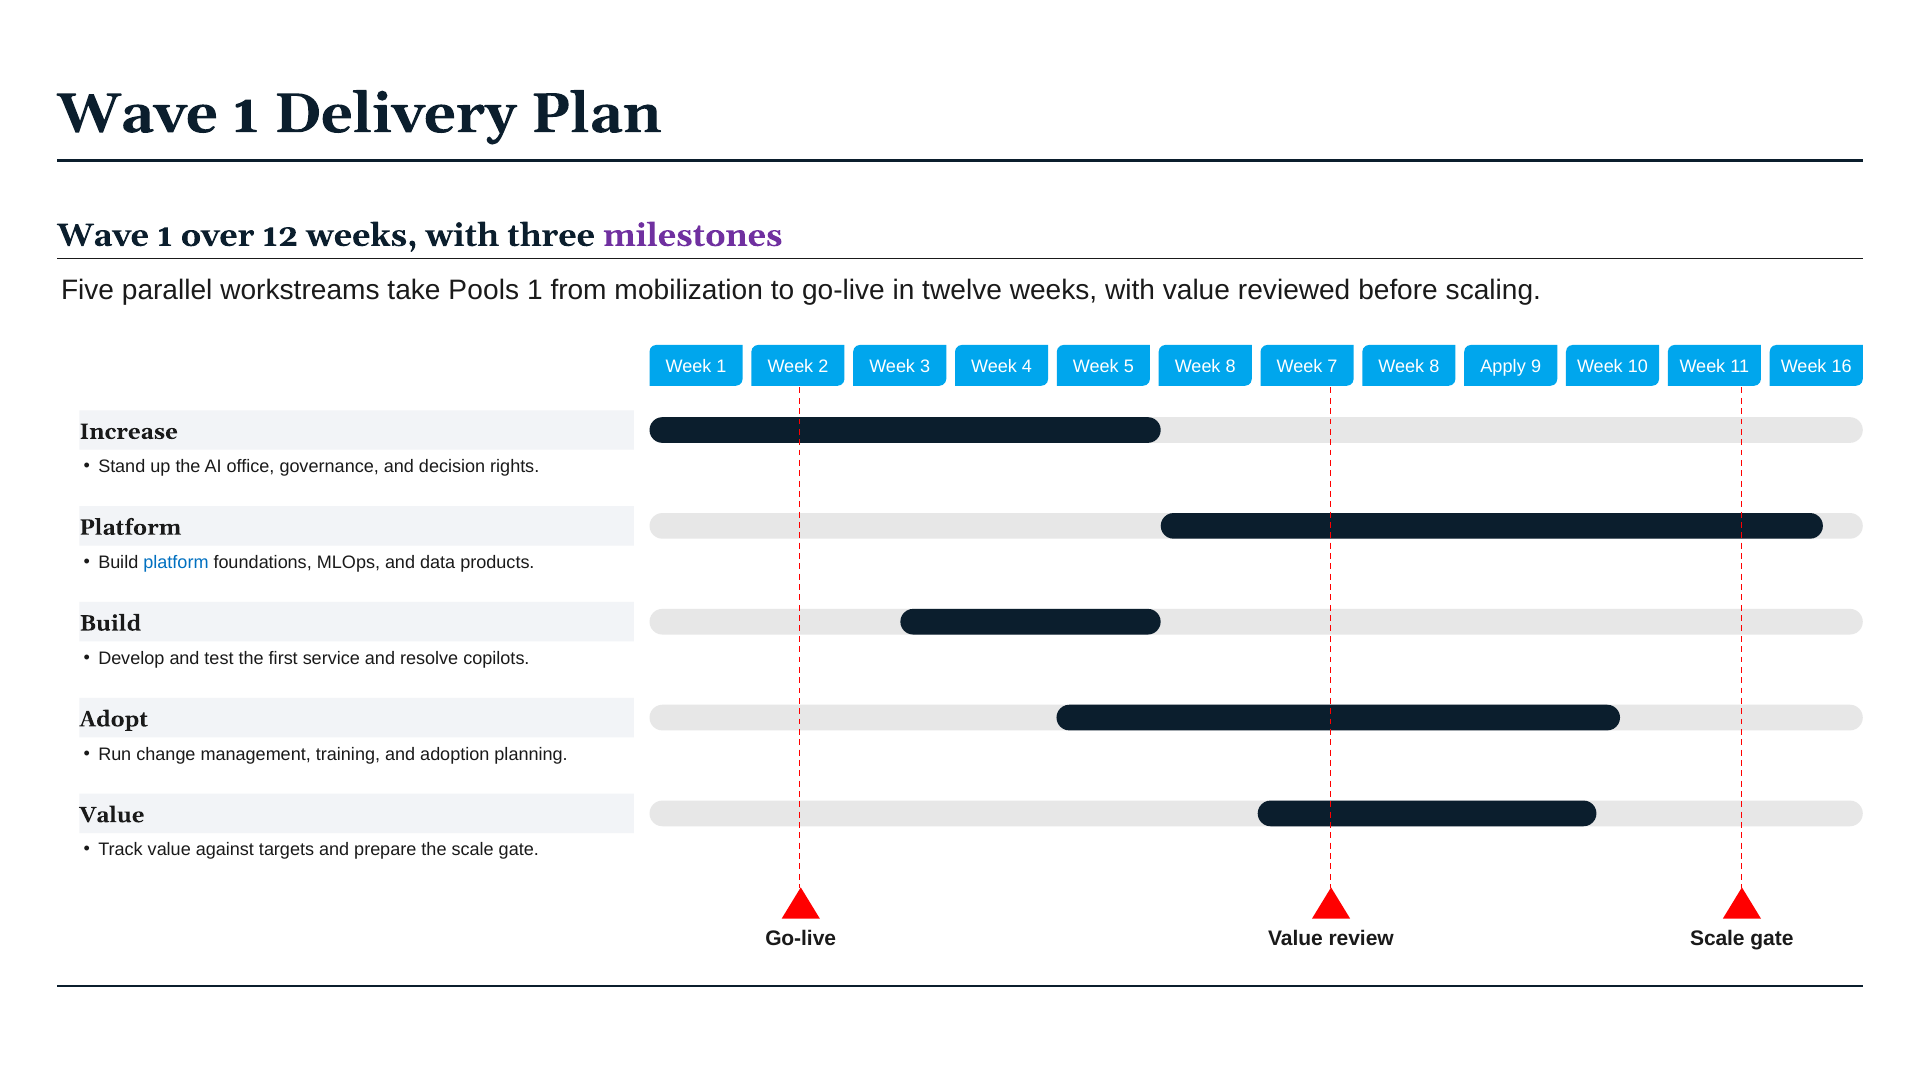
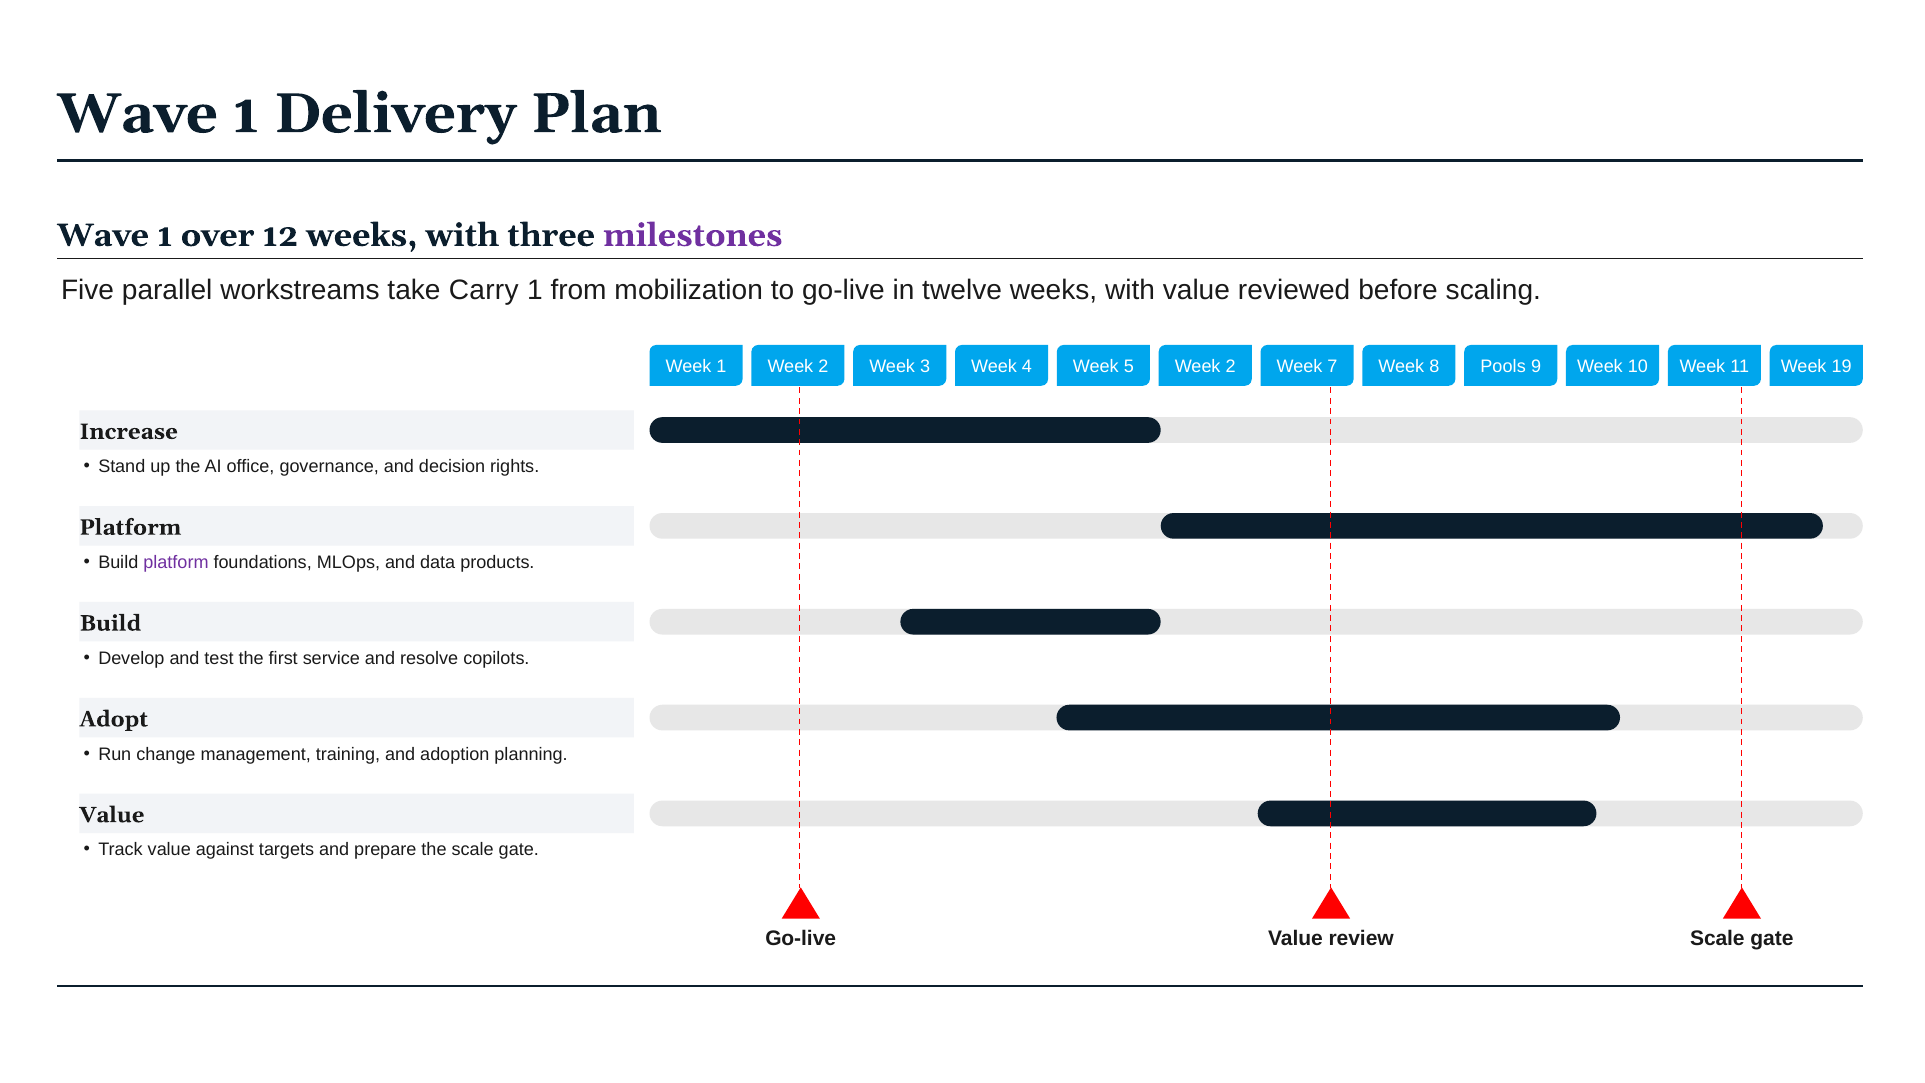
Pools: Pools -> Carry (484, 290)
5 Week 8: 8 -> 2 (1231, 367)
Apply: Apply -> Pools (1503, 367)
16: 16 -> 19 (1842, 367)
platform colour: blue -> purple (176, 562)
